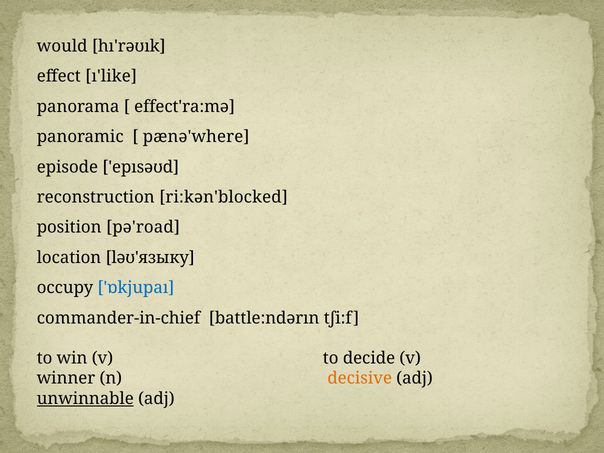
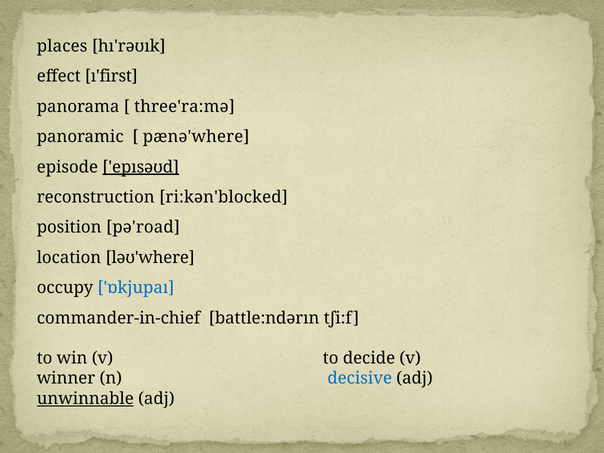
would: would -> places (62, 46)
ı'like: ı'like -> ı'first (111, 76)
effect'ra:mǝ: effect'ra:mǝ -> three'ra:mǝ (185, 107)
epısǝʊd underline: none -> present (141, 167)
lǝʊ'языку: lǝʊ'языку -> lǝʊ'where (150, 258)
decisive colour: orange -> blue (360, 378)
